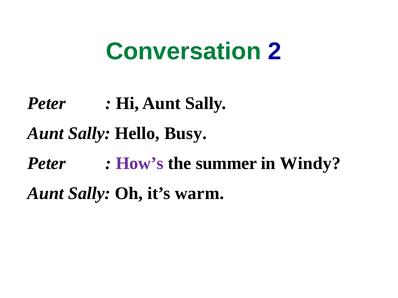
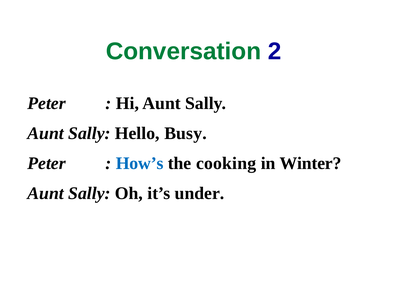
How’s colour: purple -> blue (140, 164)
summer: summer -> cooking (226, 164)
Windy: Windy -> Winter (311, 164)
warm: warm -> under (200, 194)
